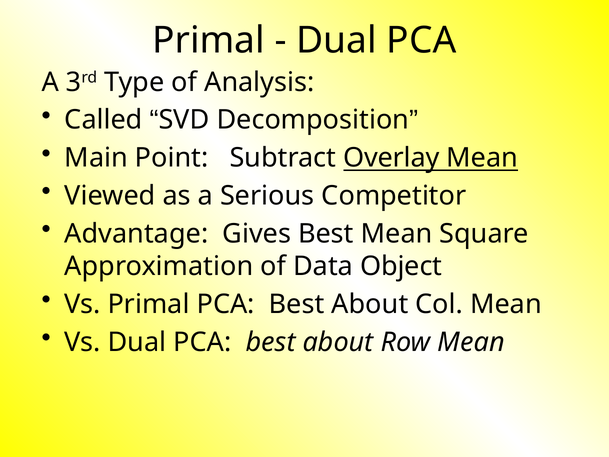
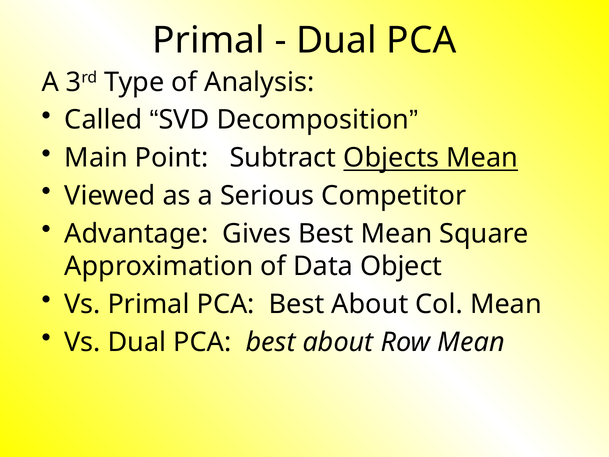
Overlay: Overlay -> Objects (391, 158)
